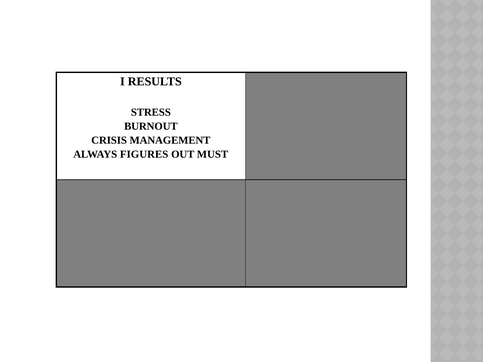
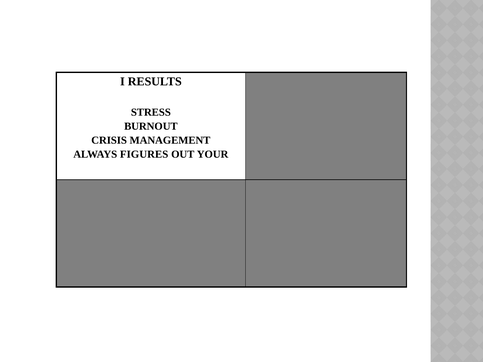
MUST: MUST -> YOUR (213, 154)
